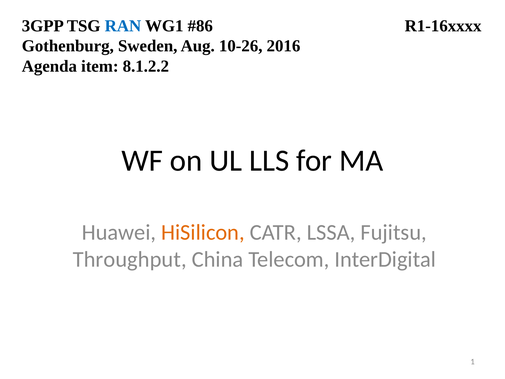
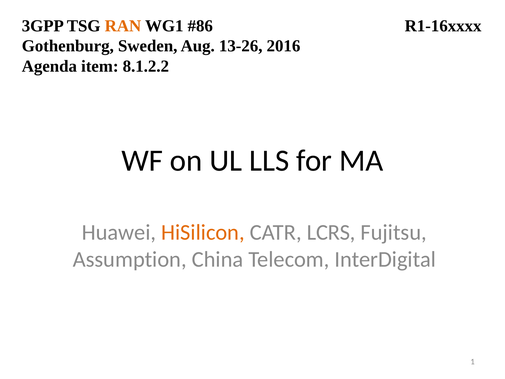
RAN colour: blue -> orange (123, 26)
10-26: 10-26 -> 13-26 (241, 46)
LSSA: LSSA -> LCRS (331, 232)
Throughput: Throughput -> Assumption (130, 259)
